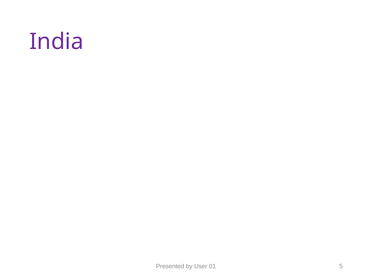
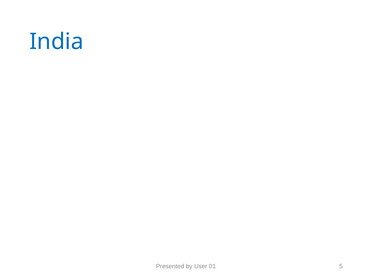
India colour: purple -> blue (56, 42)
